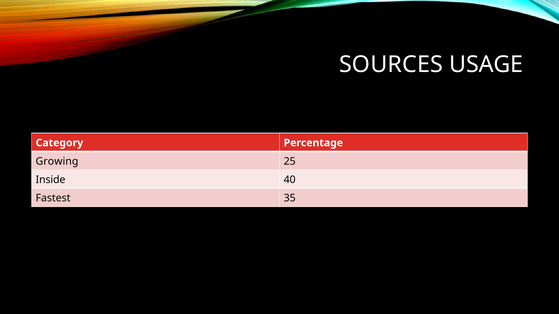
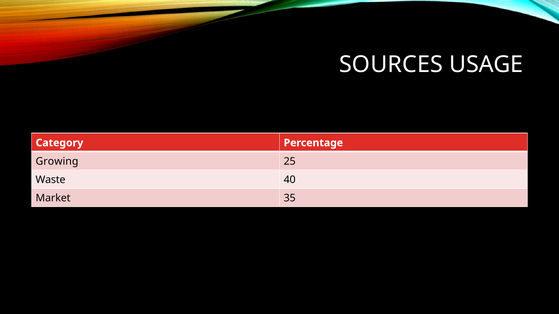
Inside: Inside -> Waste (51, 180)
Fastest: Fastest -> Market (53, 198)
